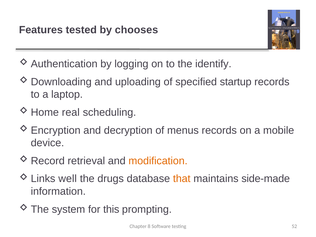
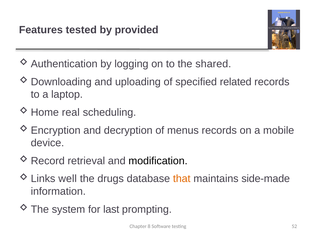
chooses: chooses -> provided (137, 30)
identify: identify -> shared (213, 64)
startup: startup -> related (236, 82)
modification colour: orange -> black (158, 161)
this: this -> last (111, 209)
